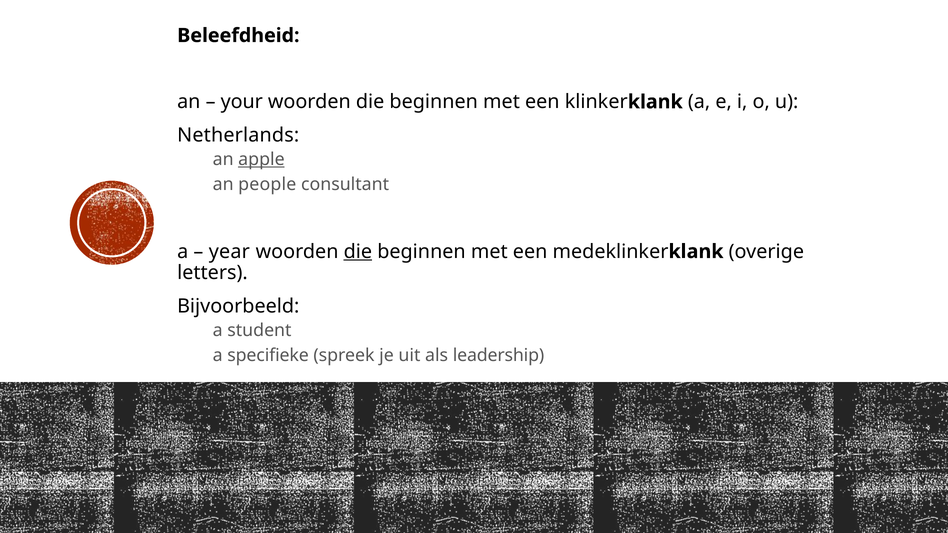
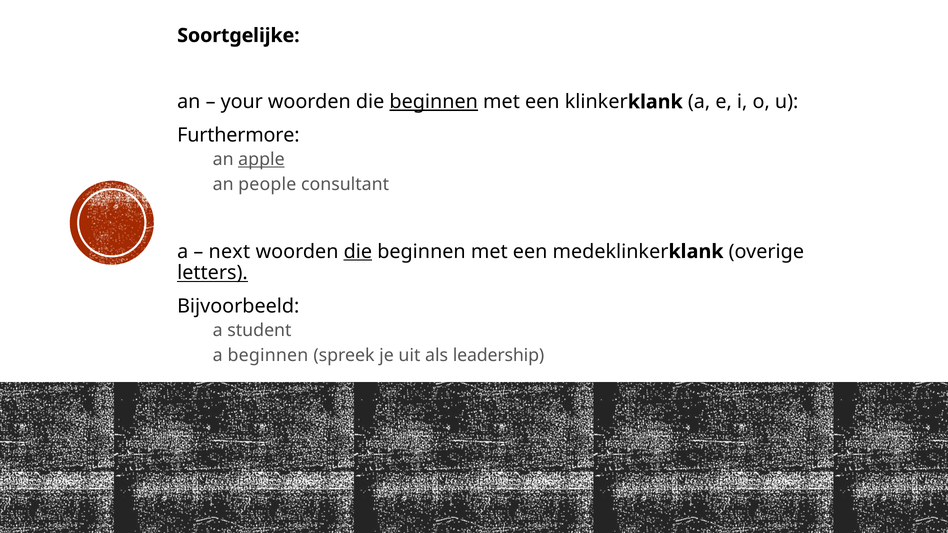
Beleefdheid: Beleefdheid -> Soortgelijke (238, 36)
beginnen underline: none -> present (434, 102)
Netherlands: Netherlands -> Furthermore (238, 135)
year: year -> next (229, 252)
letters underline: none -> present (212, 273)
a specifieke: specifieke -> beginnen (268, 356)
